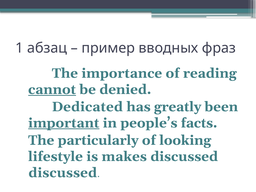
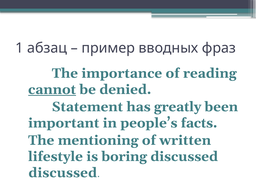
Dedicated: Dedicated -> Statement (87, 107)
important underline: present -> none (64, 123)
particularly: particularly -> mentioning (98, 140)
looking: looking -> written (185, 140)
makes: makes -> boring (124, 157)
